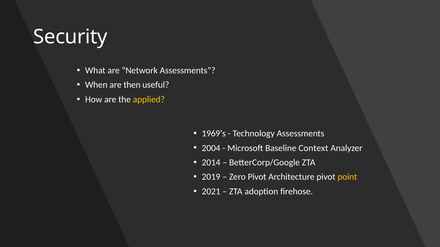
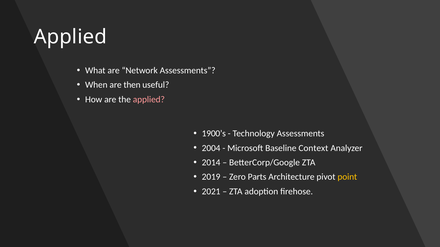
Security: Security -> Applied (70, 37)
applied colour: yellow -> pink (149, 100)
1969’s: 1969’s -> 1900’s (214, 134)
Zero Pivot: Pivot -> Parts (257, 177)
